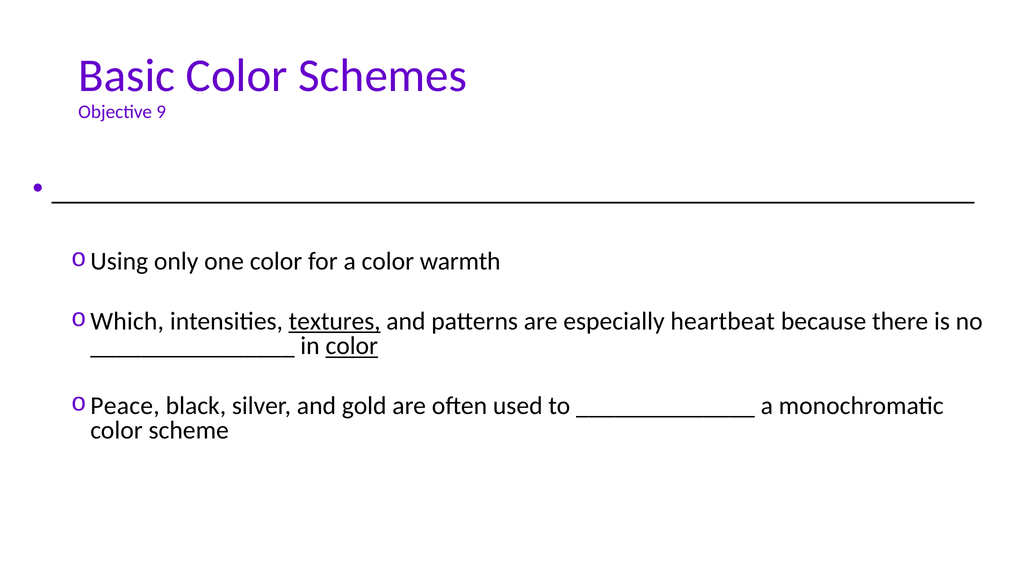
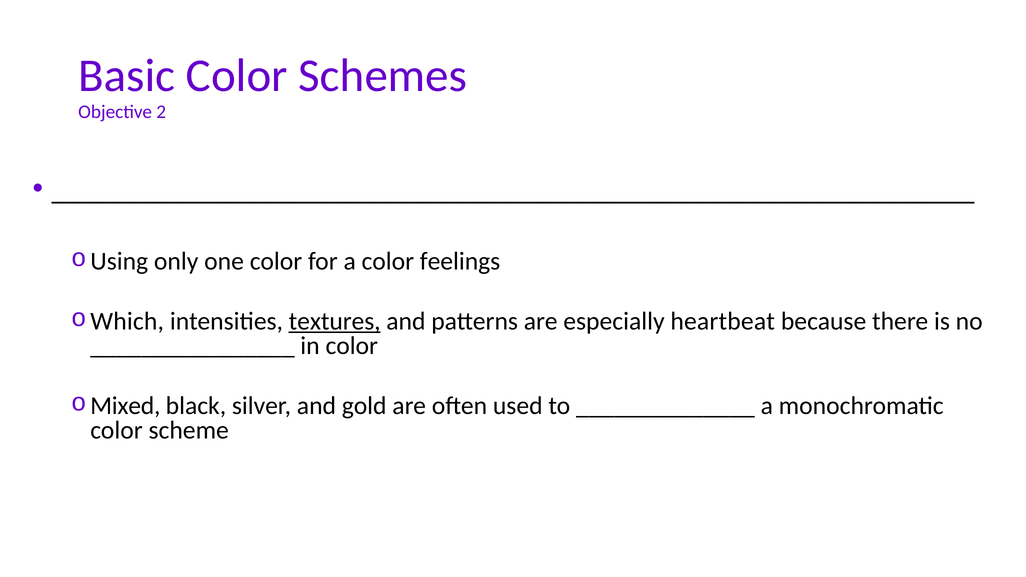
9: 9 -> 2 (161, 112)
warmth: warmth -> feelings (460, 262)
color underline: present -> none (352, 346)
Peace: Peace -> Mixed (125, 406)
